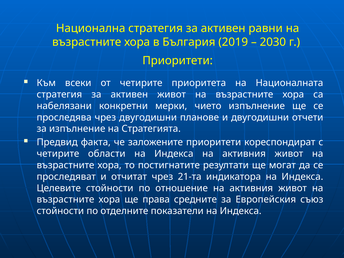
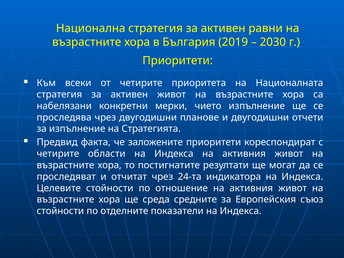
21-та: 21-та -> 24-та (190, 177)
права: права -> среда (156, 200)
